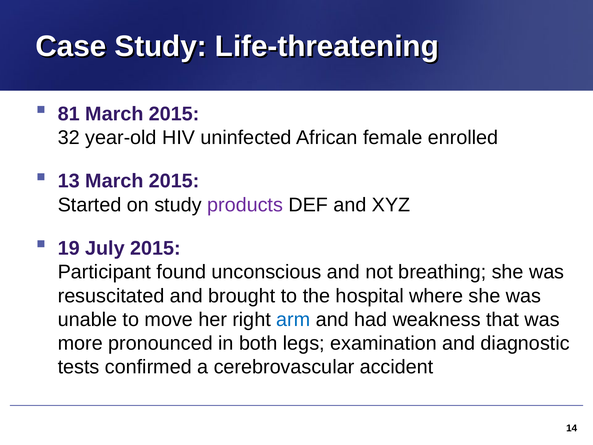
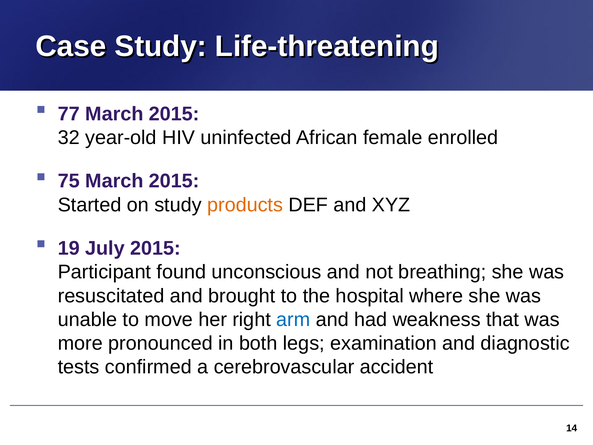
81: 81 -> 77 (69, 114)
13: 13 -> 75 (69, 181)
products colour: purple -> orange (245, 205)
